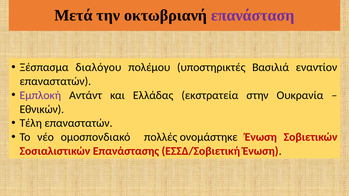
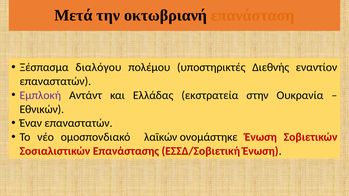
επανάσταση colour: purple -> orange (253, 15)
Βασιλιά: Βασιλιά -> Διεθνής (271, 67)
Τέλη: Τέλη -> Έναν (31, 123)
πολλές: πολλές -> λαϊκών (161, 137)
